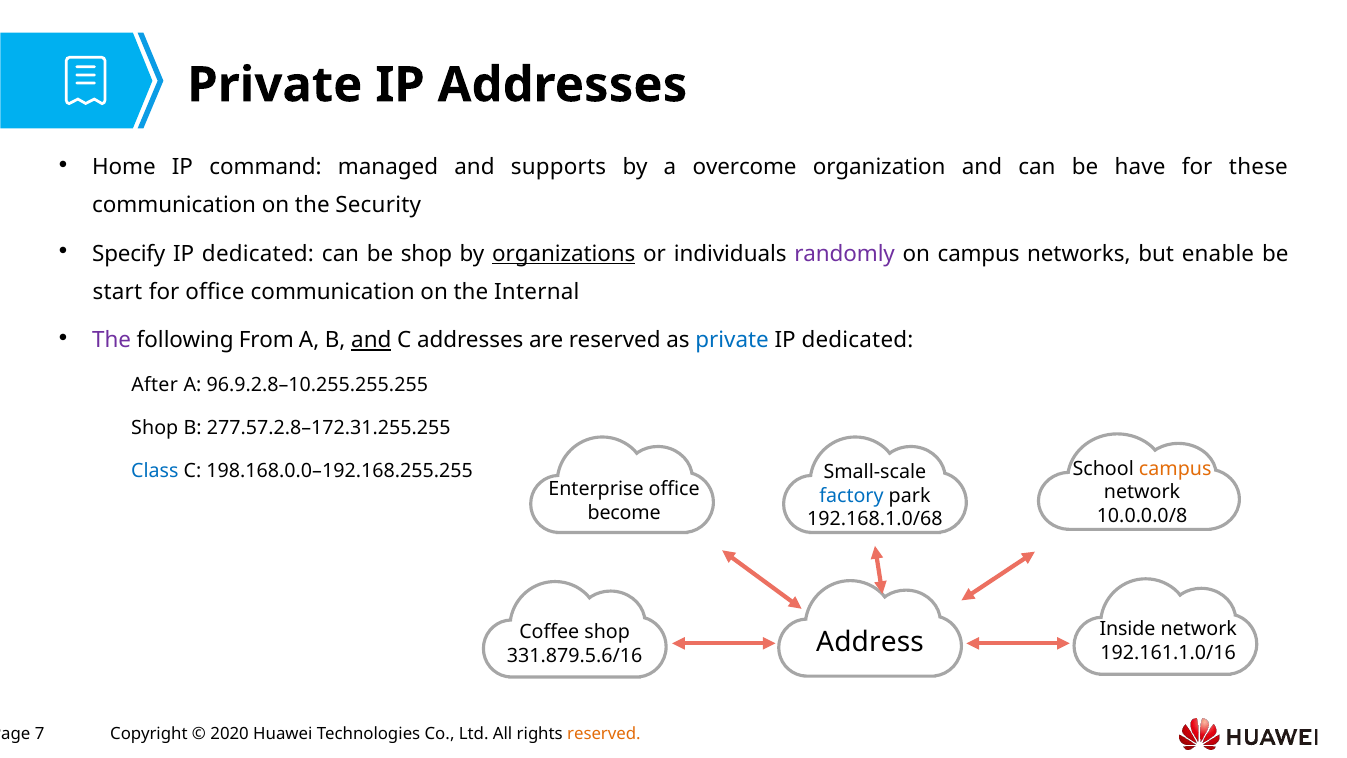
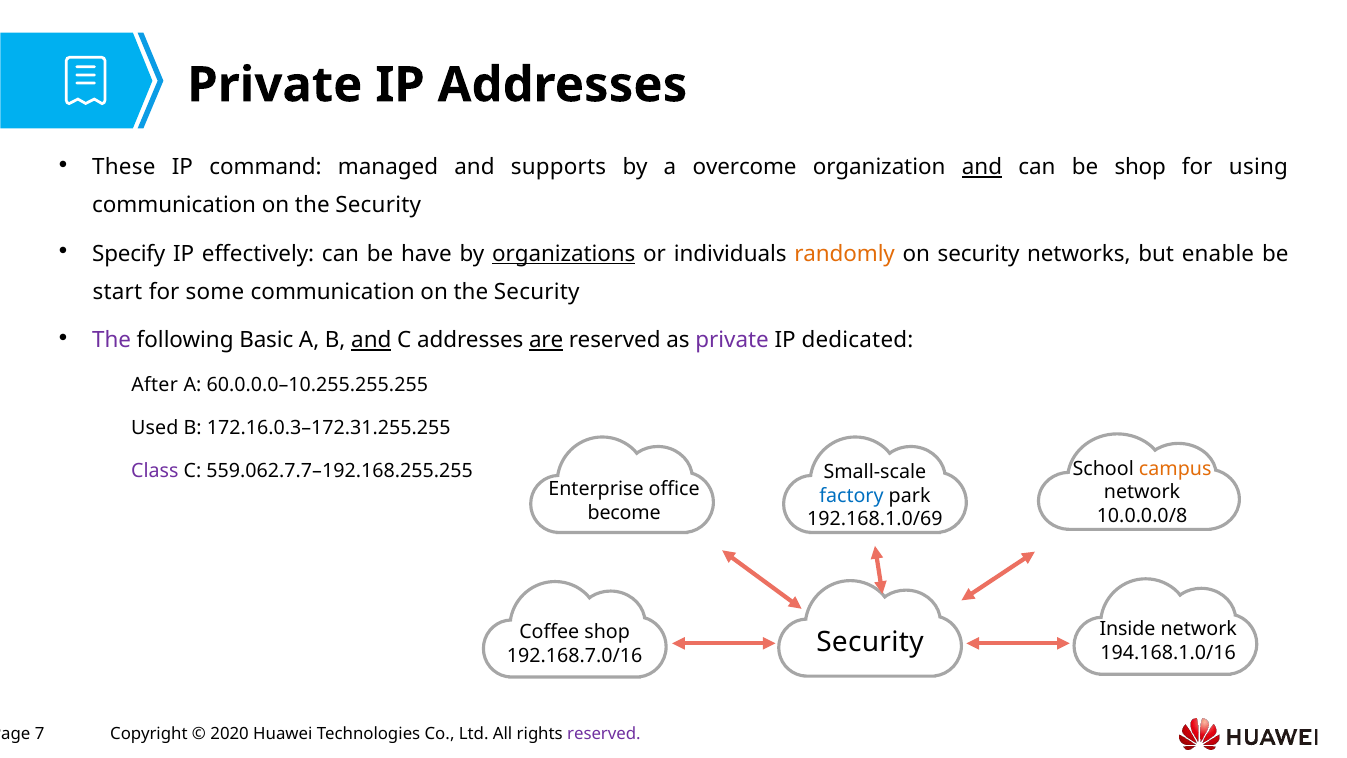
Home: Home -> These (124, 167)
and underline: none -> present (982, 167)
be have: have -> shop (1140, 167)
these: these -> using (1258, 167)
dedicated: dedicated -> effectively (258, 254)
be shop: shop -> have (426, 254)
randomly colour: purple -> orange (845, 254)
on campus: campus -> security (979, 254)
for office: office -> some (215, 292)
Internal: Internal -> Security (537, 292)
From: From -> Basic (266, 340)
are underline: none -> present (546, 340)
private colour: blue -> purple (732, 340)
96.9.2.8–10.255.255.255: 96.9.2.8–10.255.255.255 -> 60.0.0.0–10.255.255.255 (317, 385)
Shop: Shop -> Used (155, 428)
277.57.2.8–172.31.255.255: 277.57.2.8–172.31.255.255 -> 172.16.0.3–172.31.255.255 (329, 428)
Class colour: blue -> purple (155, 471)
198.168.0.0–192.168.255.255: 198.168.0.0–192.168.255.255 -> 559.062.7.7–192.168.255.255 (340, 471)
192.168.1.0/68: 192.168.1.0/68 -> 192.168.1.0/69 (875, 519)
Address: Address -> Security (870, 642)
192.161.1.0/16: 192.161.1.0/16 -> 194.168.1.0/16 (1168, 653)
331.879.5.6/16: 331.879.5.6/16 -> 192.168.7.0/16 (575, 655)
reserved colour: orange -> purple (604, 734)
